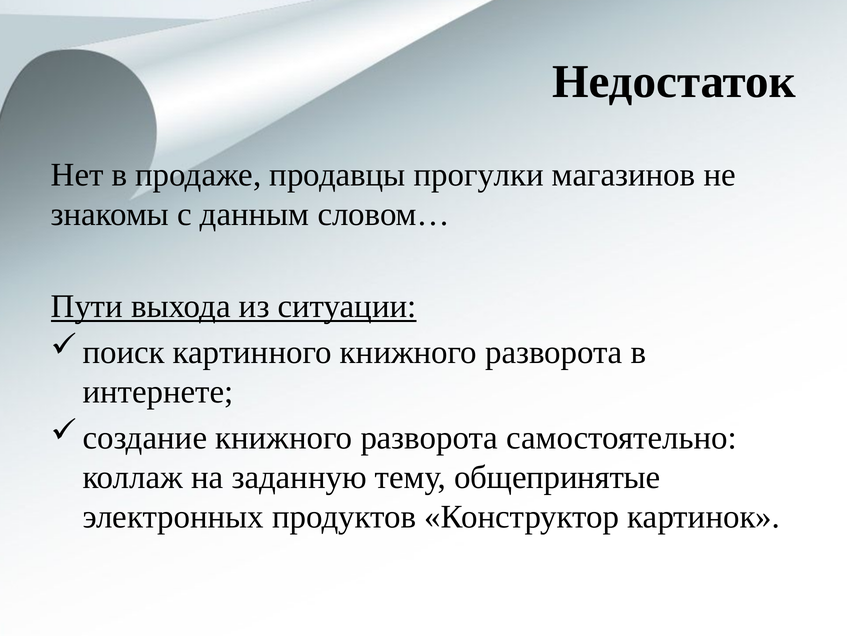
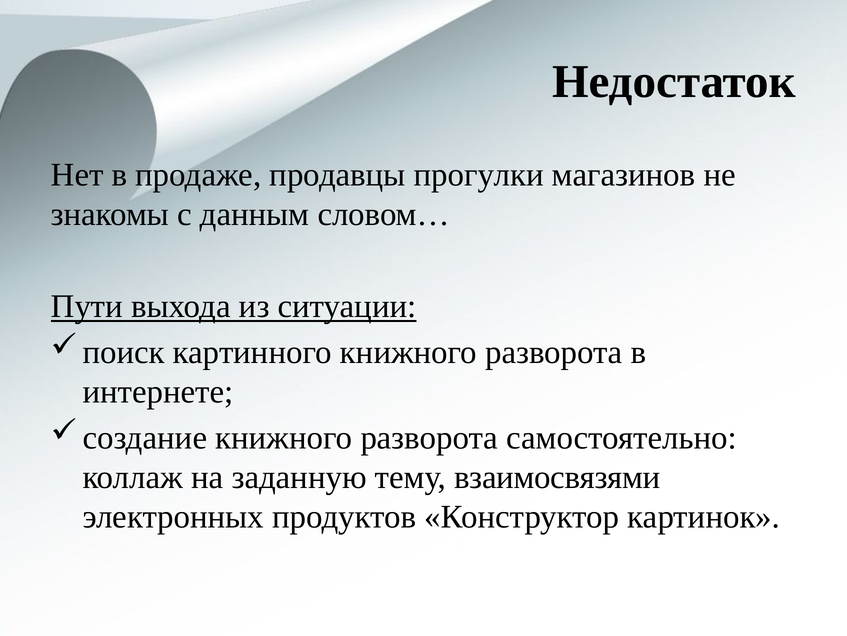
общепринятые: общепринятые -> взаимосвязями (557, 477)
